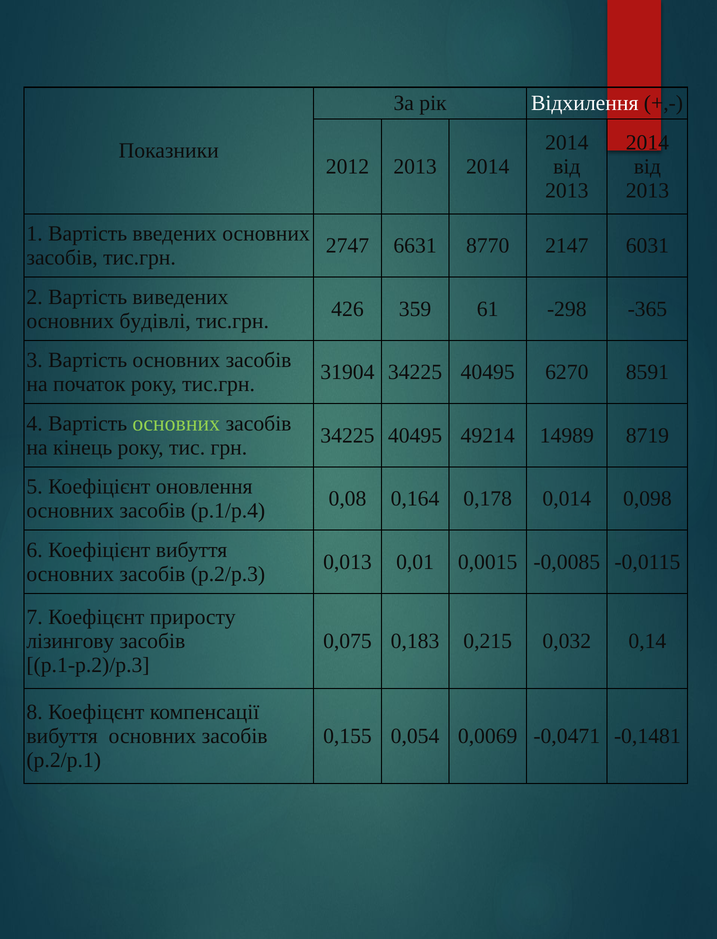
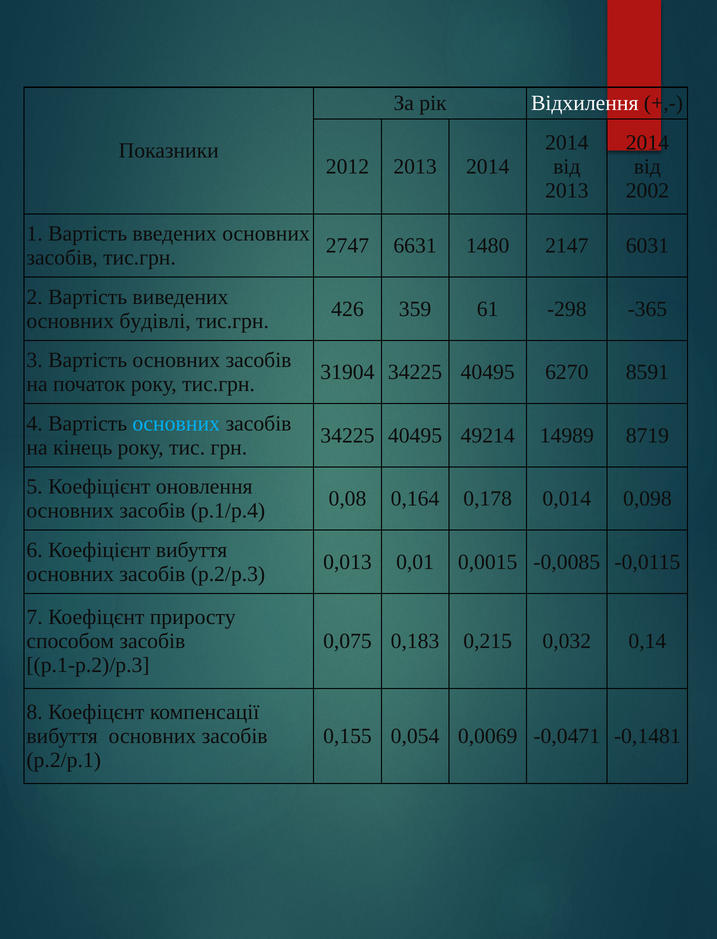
2013: 2013 -> 2002 (647, 191)
8770: 8770 -> 1480 (488, 246)
основних colour: light green -> light blue (176, 424)
лізингову: лізингову -> способом (70, 641)
